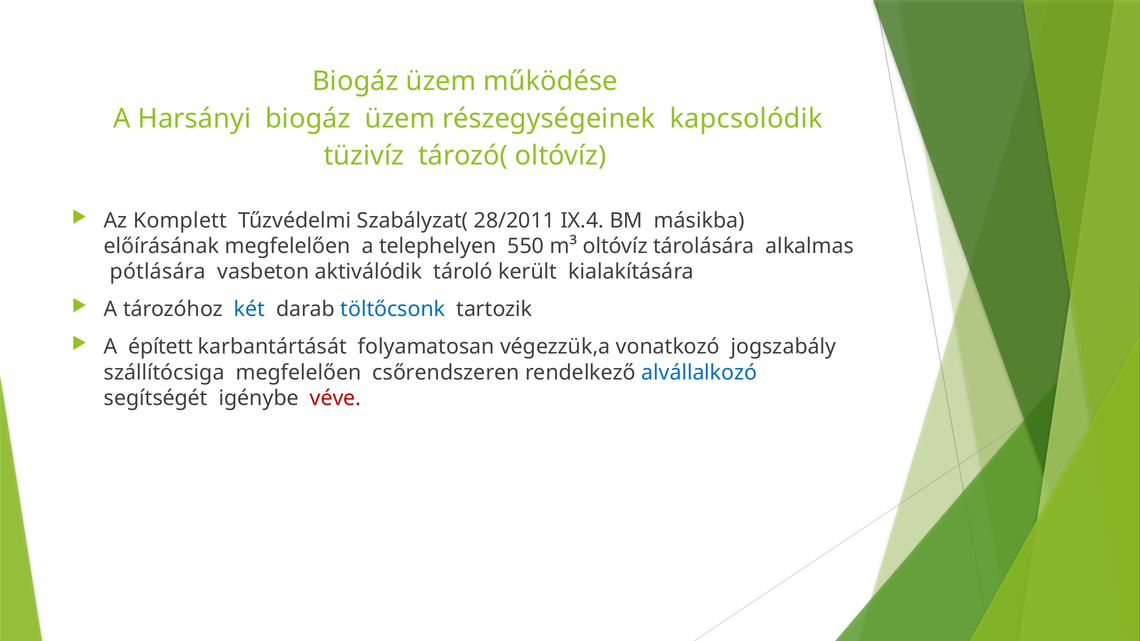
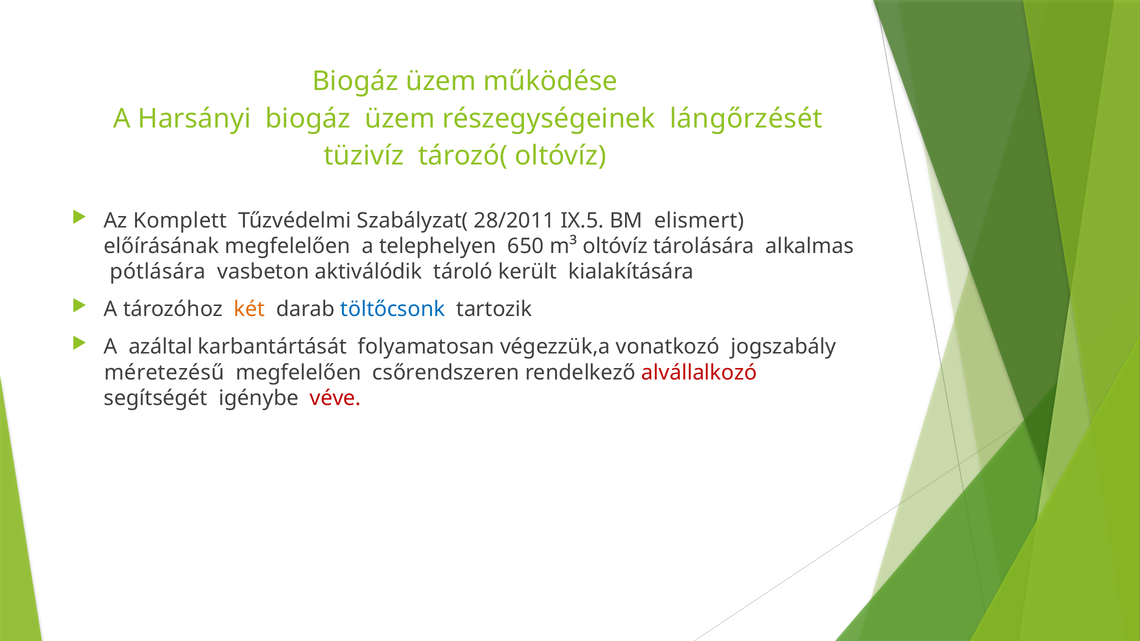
kapcsolódik: kapcsolódik -> lángőrzését (746, 119)
IX.4: IX.4 -> IX.5 (582, 221)
másikba: másikba -> elismert (699, 221)
550: 550 -> 650 (526, 246)
két colour: blue -> orange (250, 309)
épített: épített -> azáltal (161, 347)
szállítócsiga: szállítócsiga -> méretezésű (164, 373)
alvállalkozó colour: blue -> red (699, 373)
